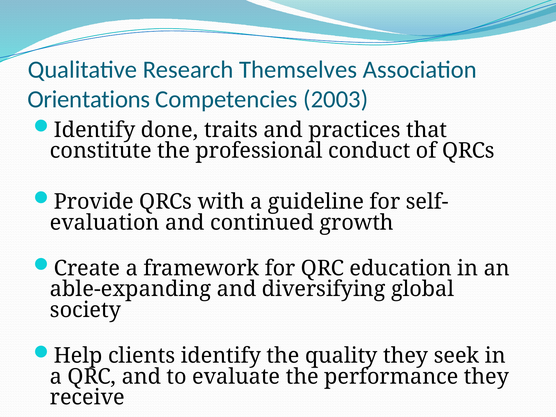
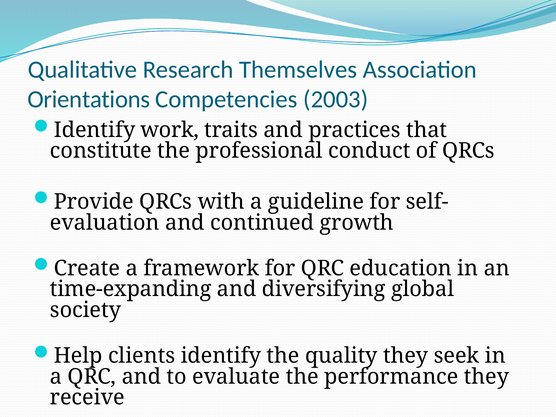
done: done -> work (170, 130)
able-expanding: able-expanding -> time-expanding (131, 289)
